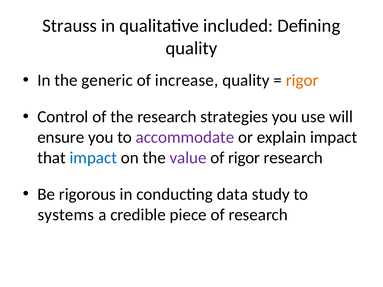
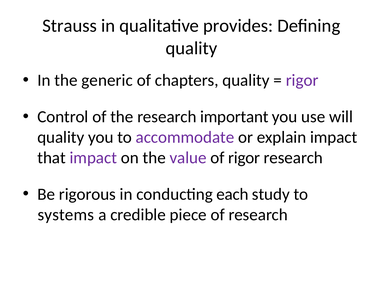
included: included -> provides (238, 26)
increase: increase -> chapters (187, 80)
rigor colour: orange -> purple (302, 80)
strategies: strategies -> important (234, 117)
ensure: ensure -> quality (61, 137)
impact colour: blue -> purple (93, 158)
data: data -> each (233, 194)
